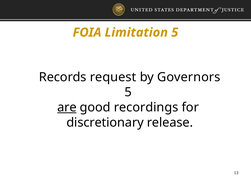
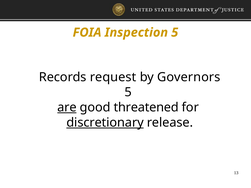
Limitation: Limitation -> Inspection (136, 33)
recordings: recordings -> threatened (146, 107)
discretionary underline: none -> present (105, 123)
